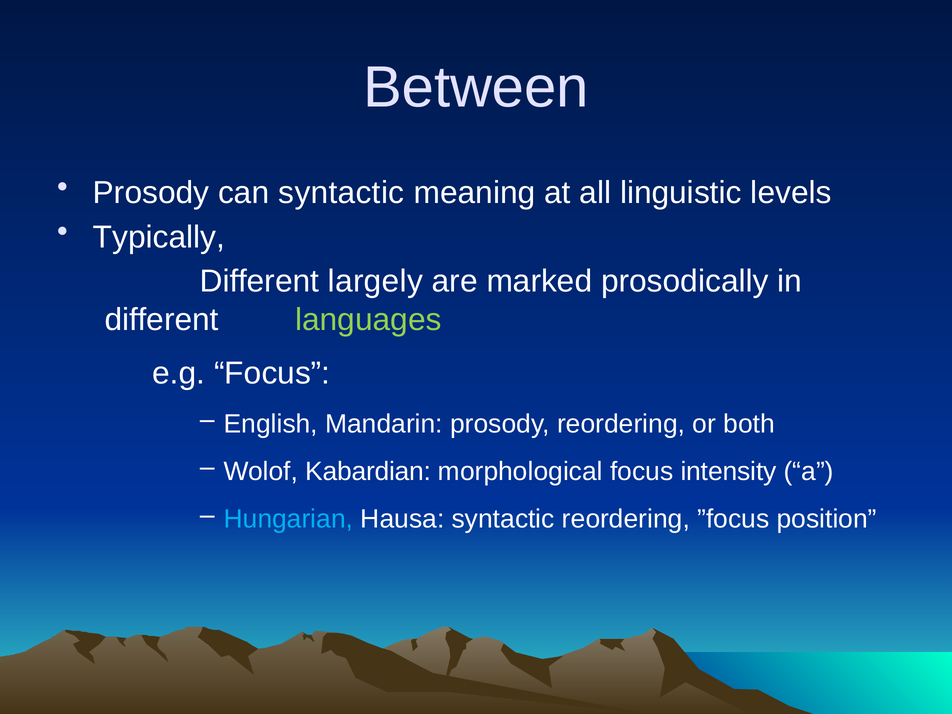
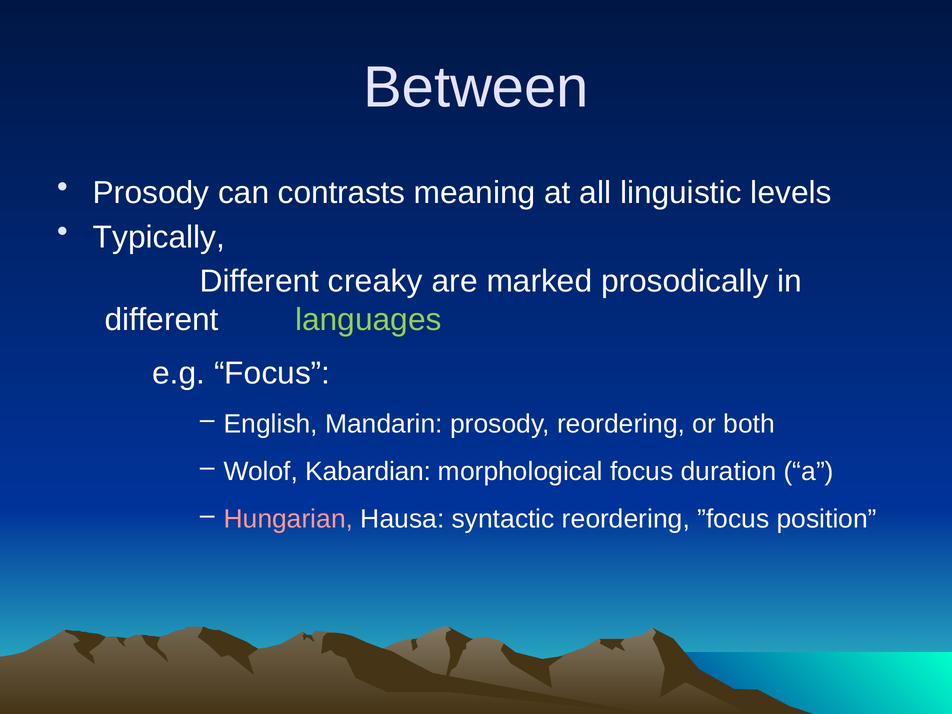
can syntactic: syntactic -> contrasts (342, 193)
largely: largely -> creaky (375, 281)
intensity: intensity -> duration (729, 471)
Hungarian colour: light blue -> pink (288, 519)
